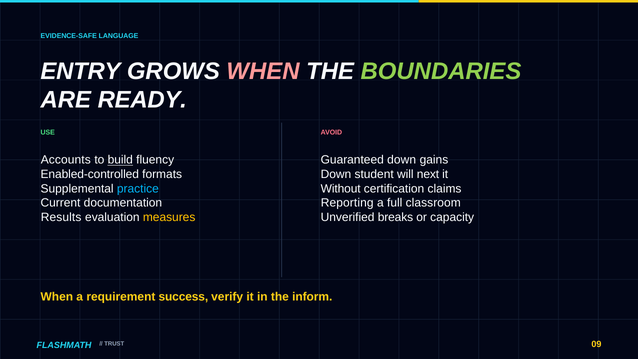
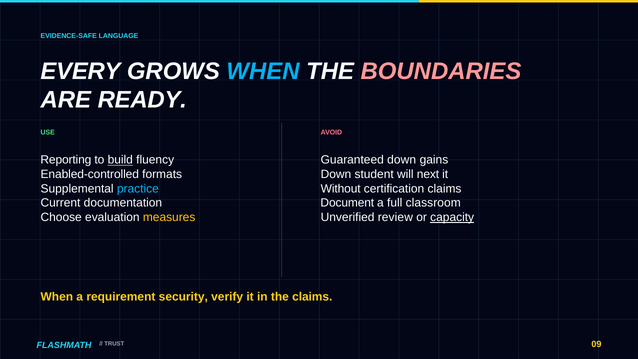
ENTRY: ENTRY -> EVERY (81, 71)
WHEN colour: pink -> light blue (263, 71)
BOUNDARIES colour: light green -> pink (441, 71)
Accounts: Accounts -> Reporting (66, 160)
Reporting: Reporting -> Document (347, 203)
Results: Results -> Choose (61, 217)
breaks: breaks -> review (395, 217)
capacity underline: none -> present (452, 217)
success: success -> security (183, 296)
the inform: inform -> claims (312, 296)
